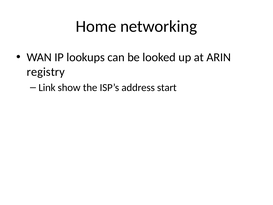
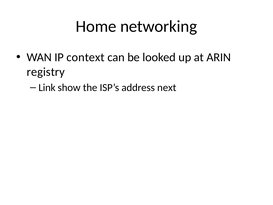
lookups: lookups -> context (86, 57)
start: start -> next (167, 88)
